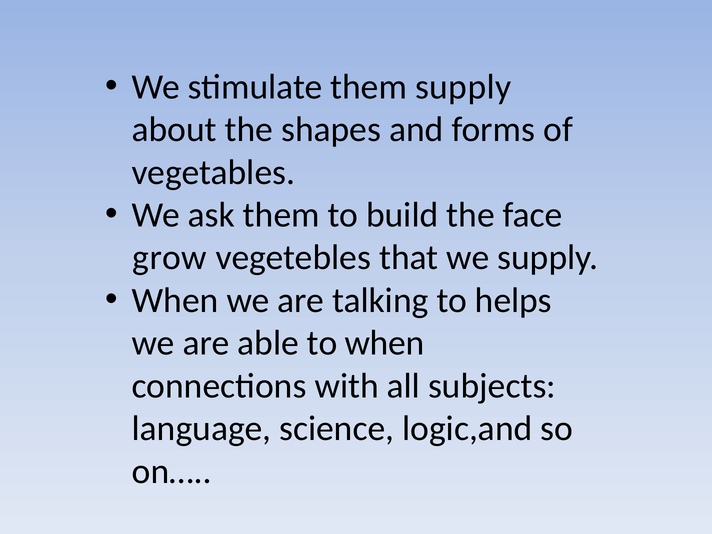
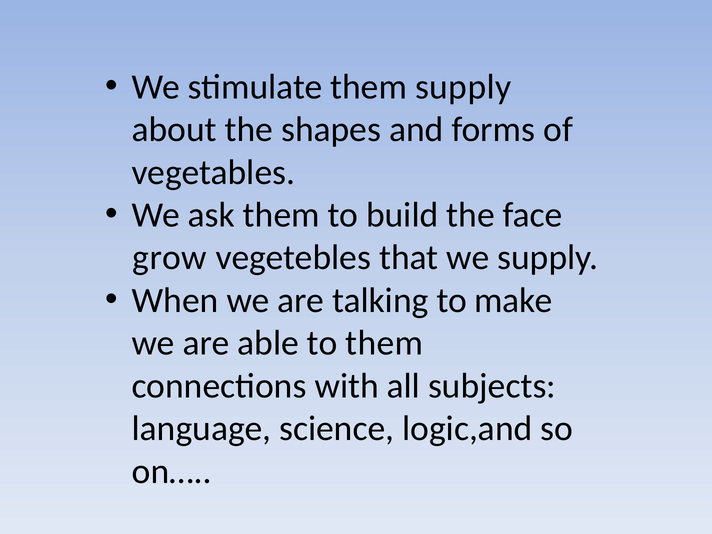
helps: helps -> make (514, 300)
to when: when -> them (384, 343)
